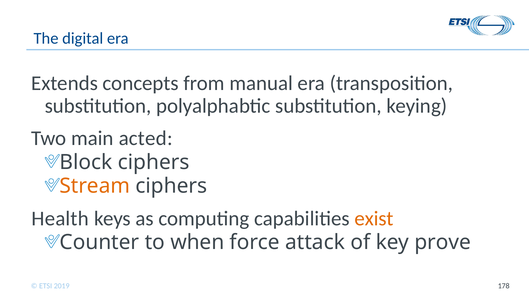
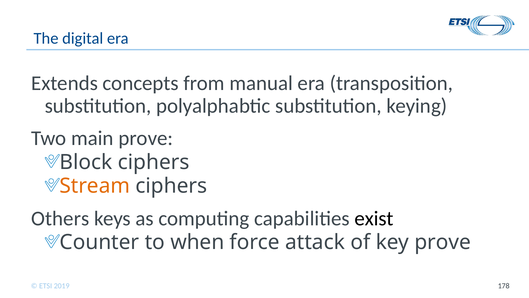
main acted: acted -> prove (146, 138)
Health: Health -> Others (60, 218)
exist colour: orange -> black (374, 218)
